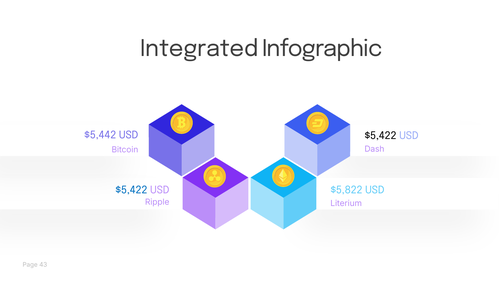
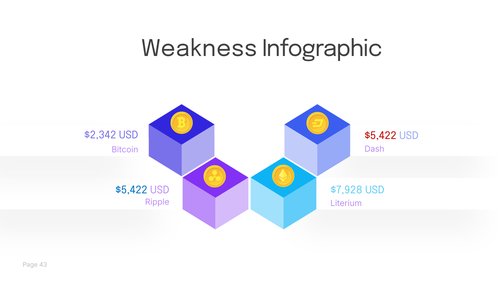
Integrated: Integrated -> Weakness (199, 49)
$5,442: $5,442 -> $2,342 (100, 135)
$5,422 colour: black -> red (381, 135)
$5,822: $5,822 -> $7,928 (346, 190)
